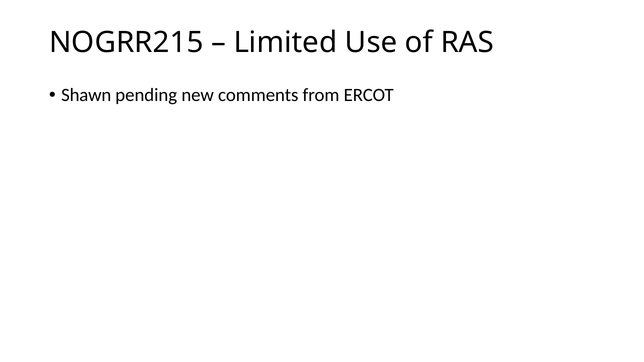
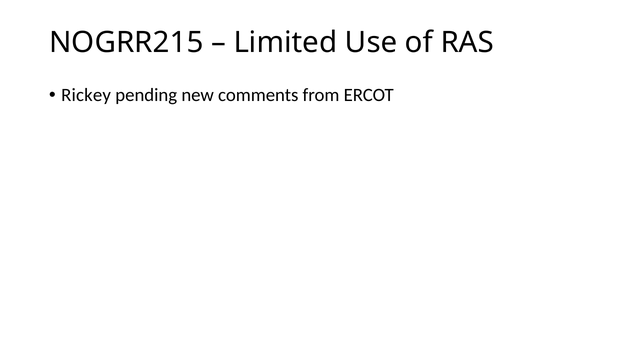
Shawn: Shawn -> Rickey (86, 95)
